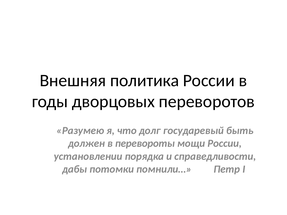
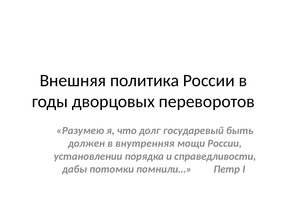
перевороты: перевороты -> внутренняя (145, 144)
